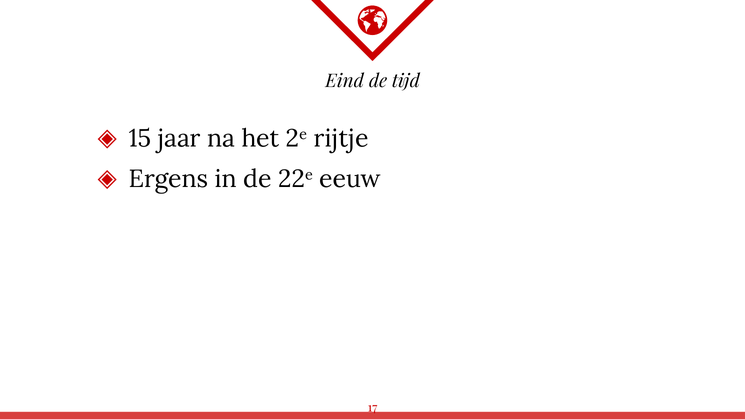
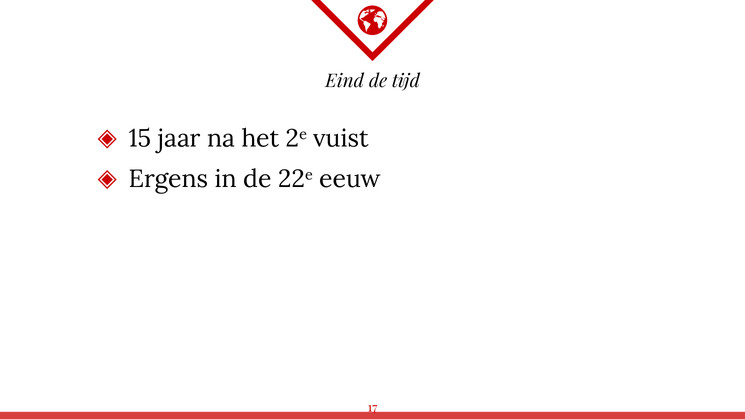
rijtje: rijtje -> vuist (341, 139)
